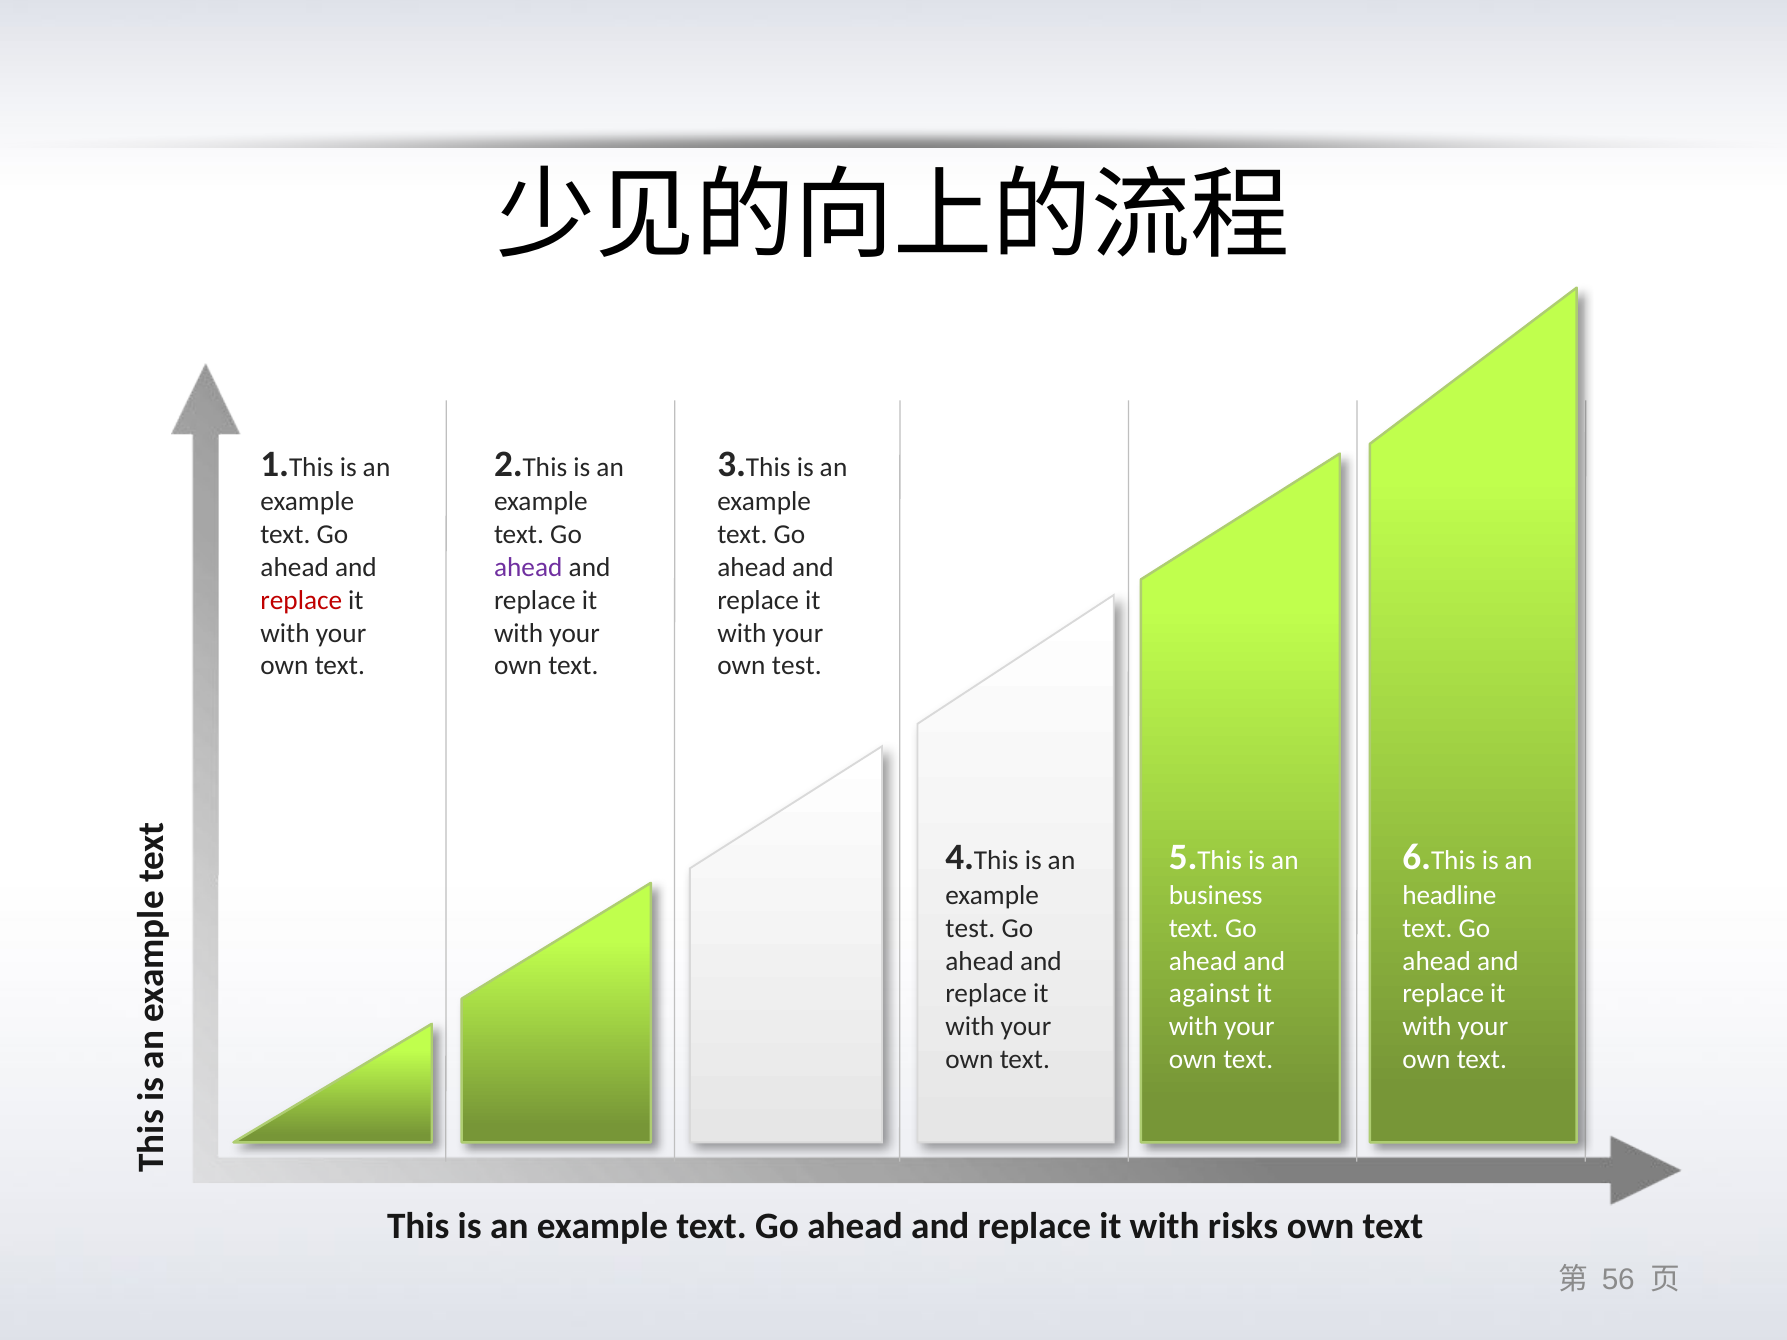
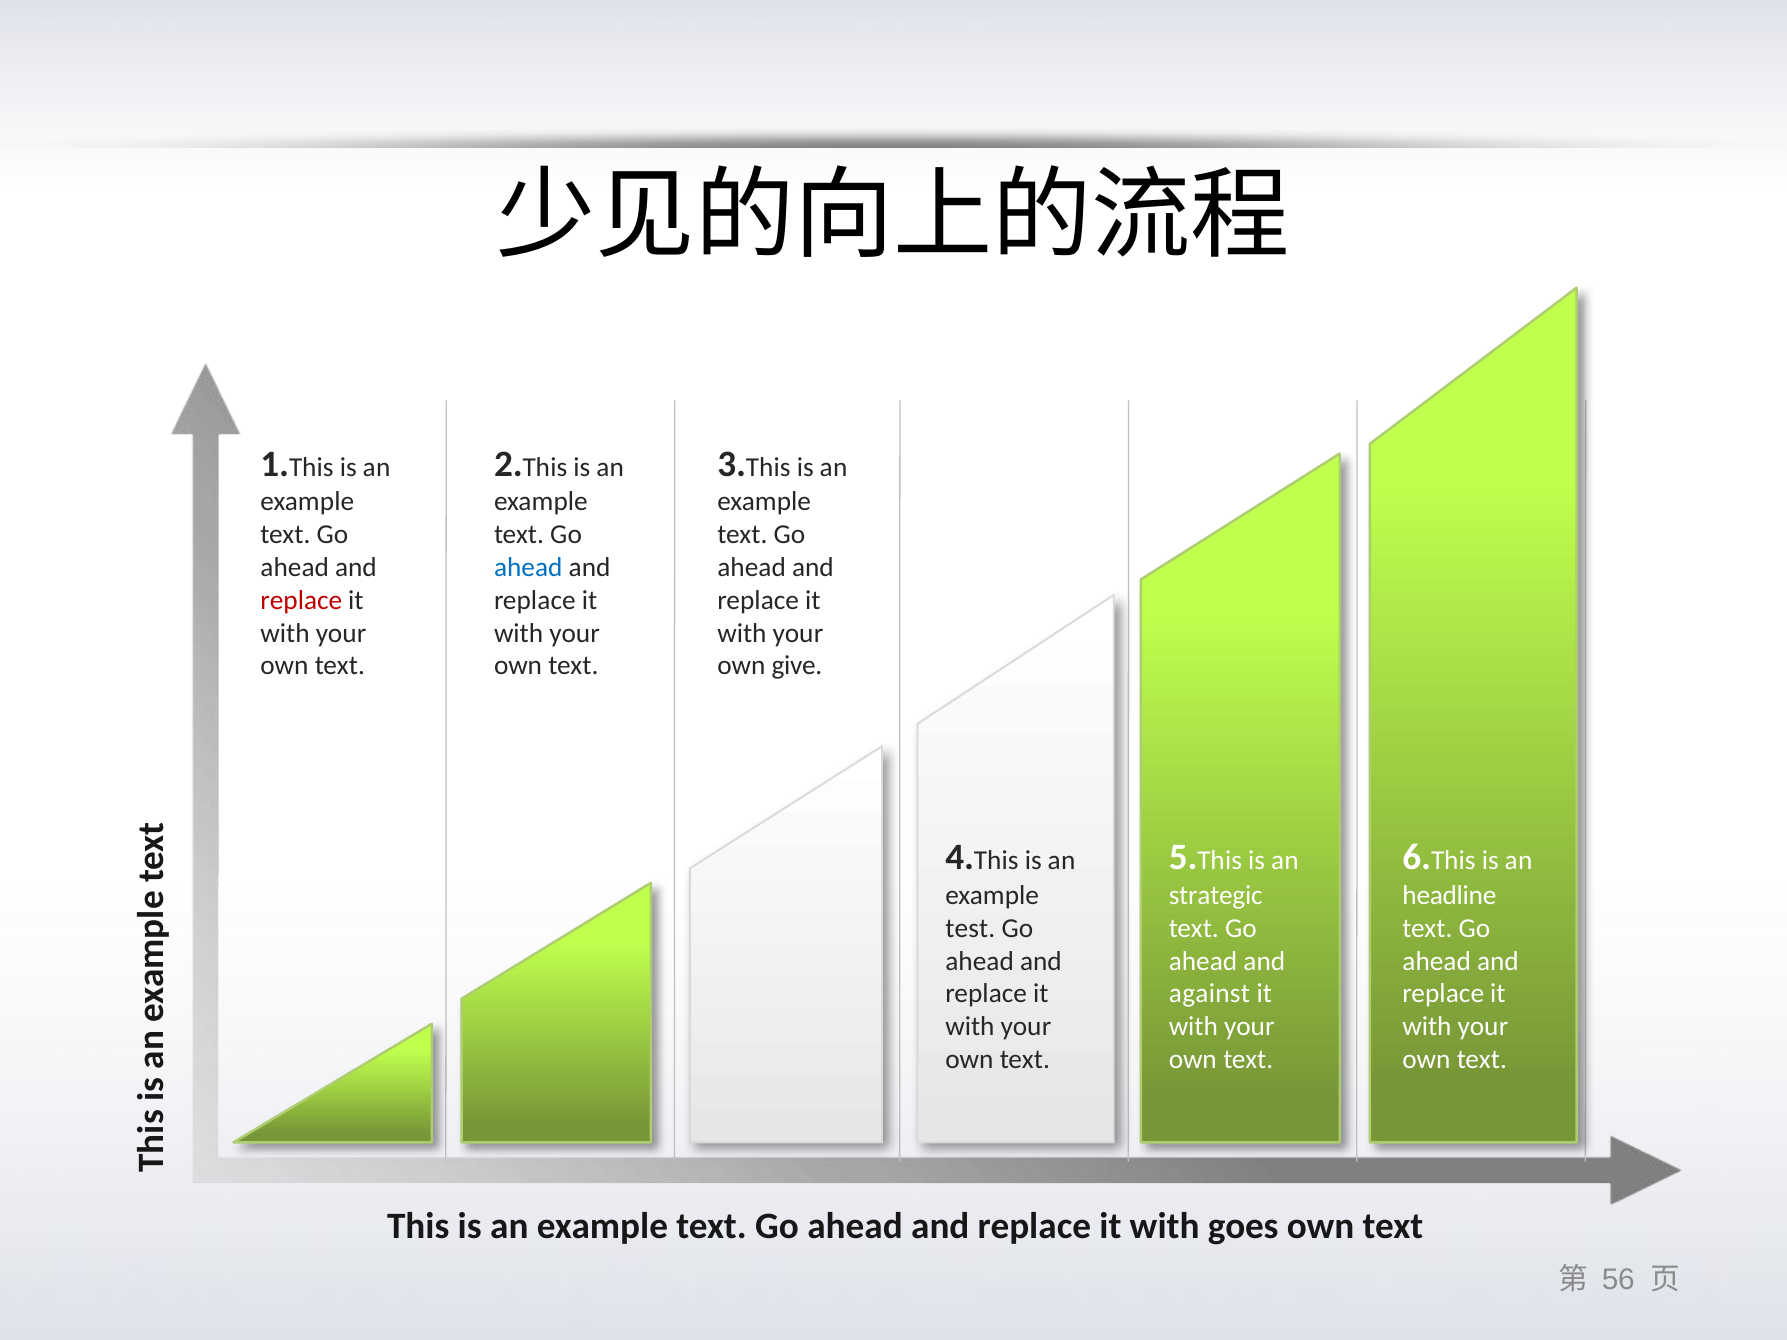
ahead colour: purple -> blue (528, 568)
own test: test -> give (797, 666)
business: business -> strategic (1216, 896)
risks: risks -> goes (1243, 1227)
